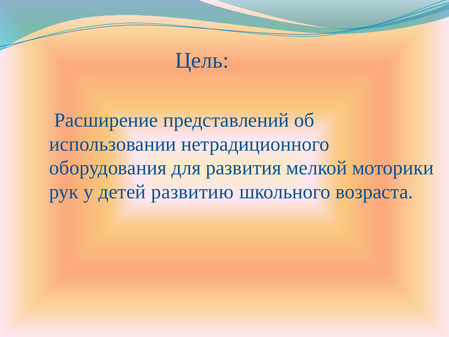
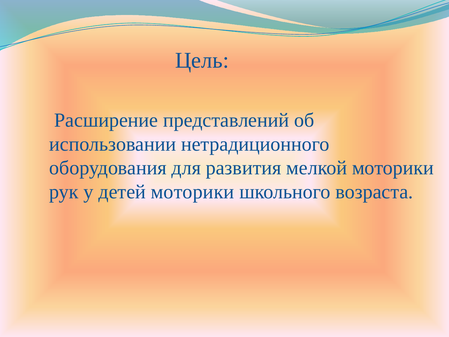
детей развитию: развитию -> моторики (193, 192)
